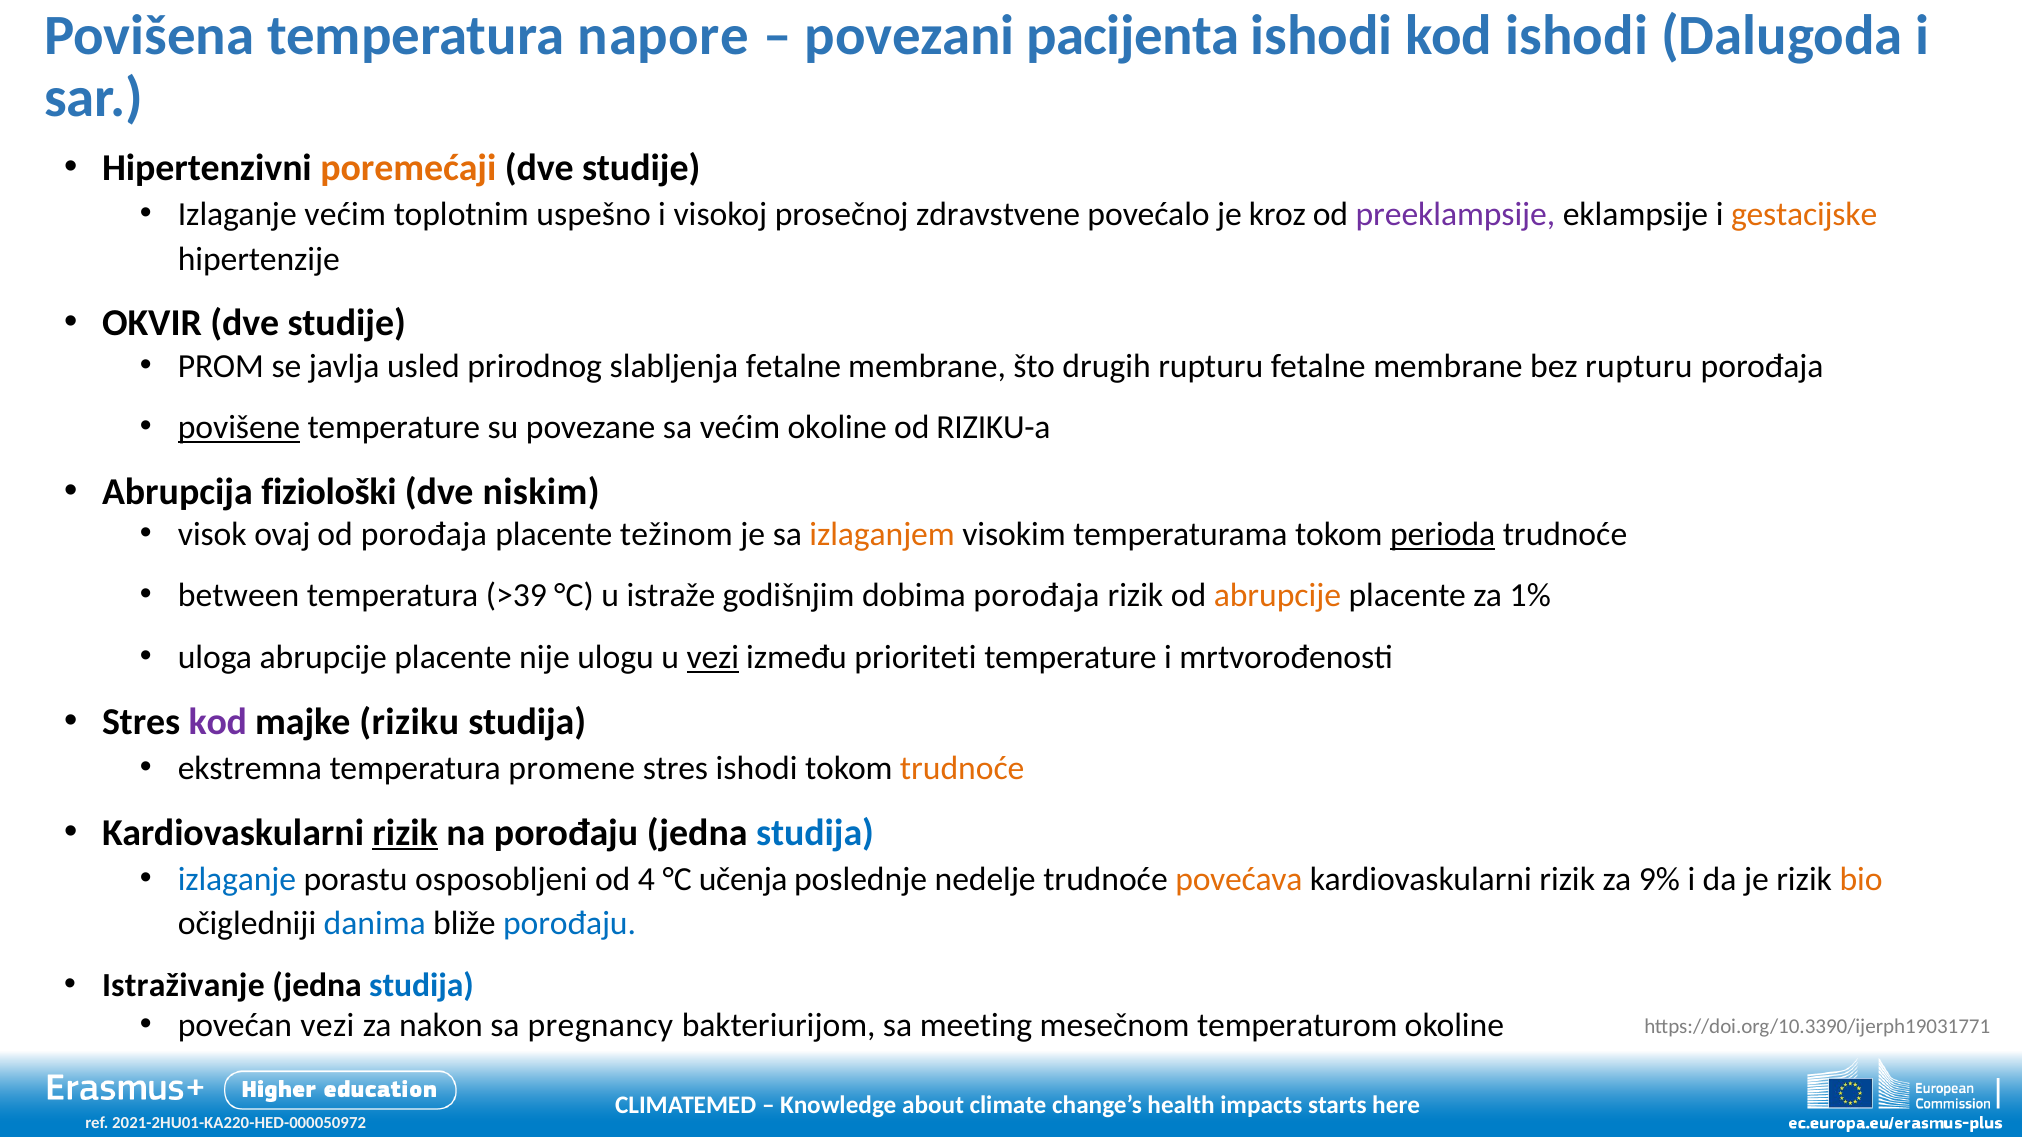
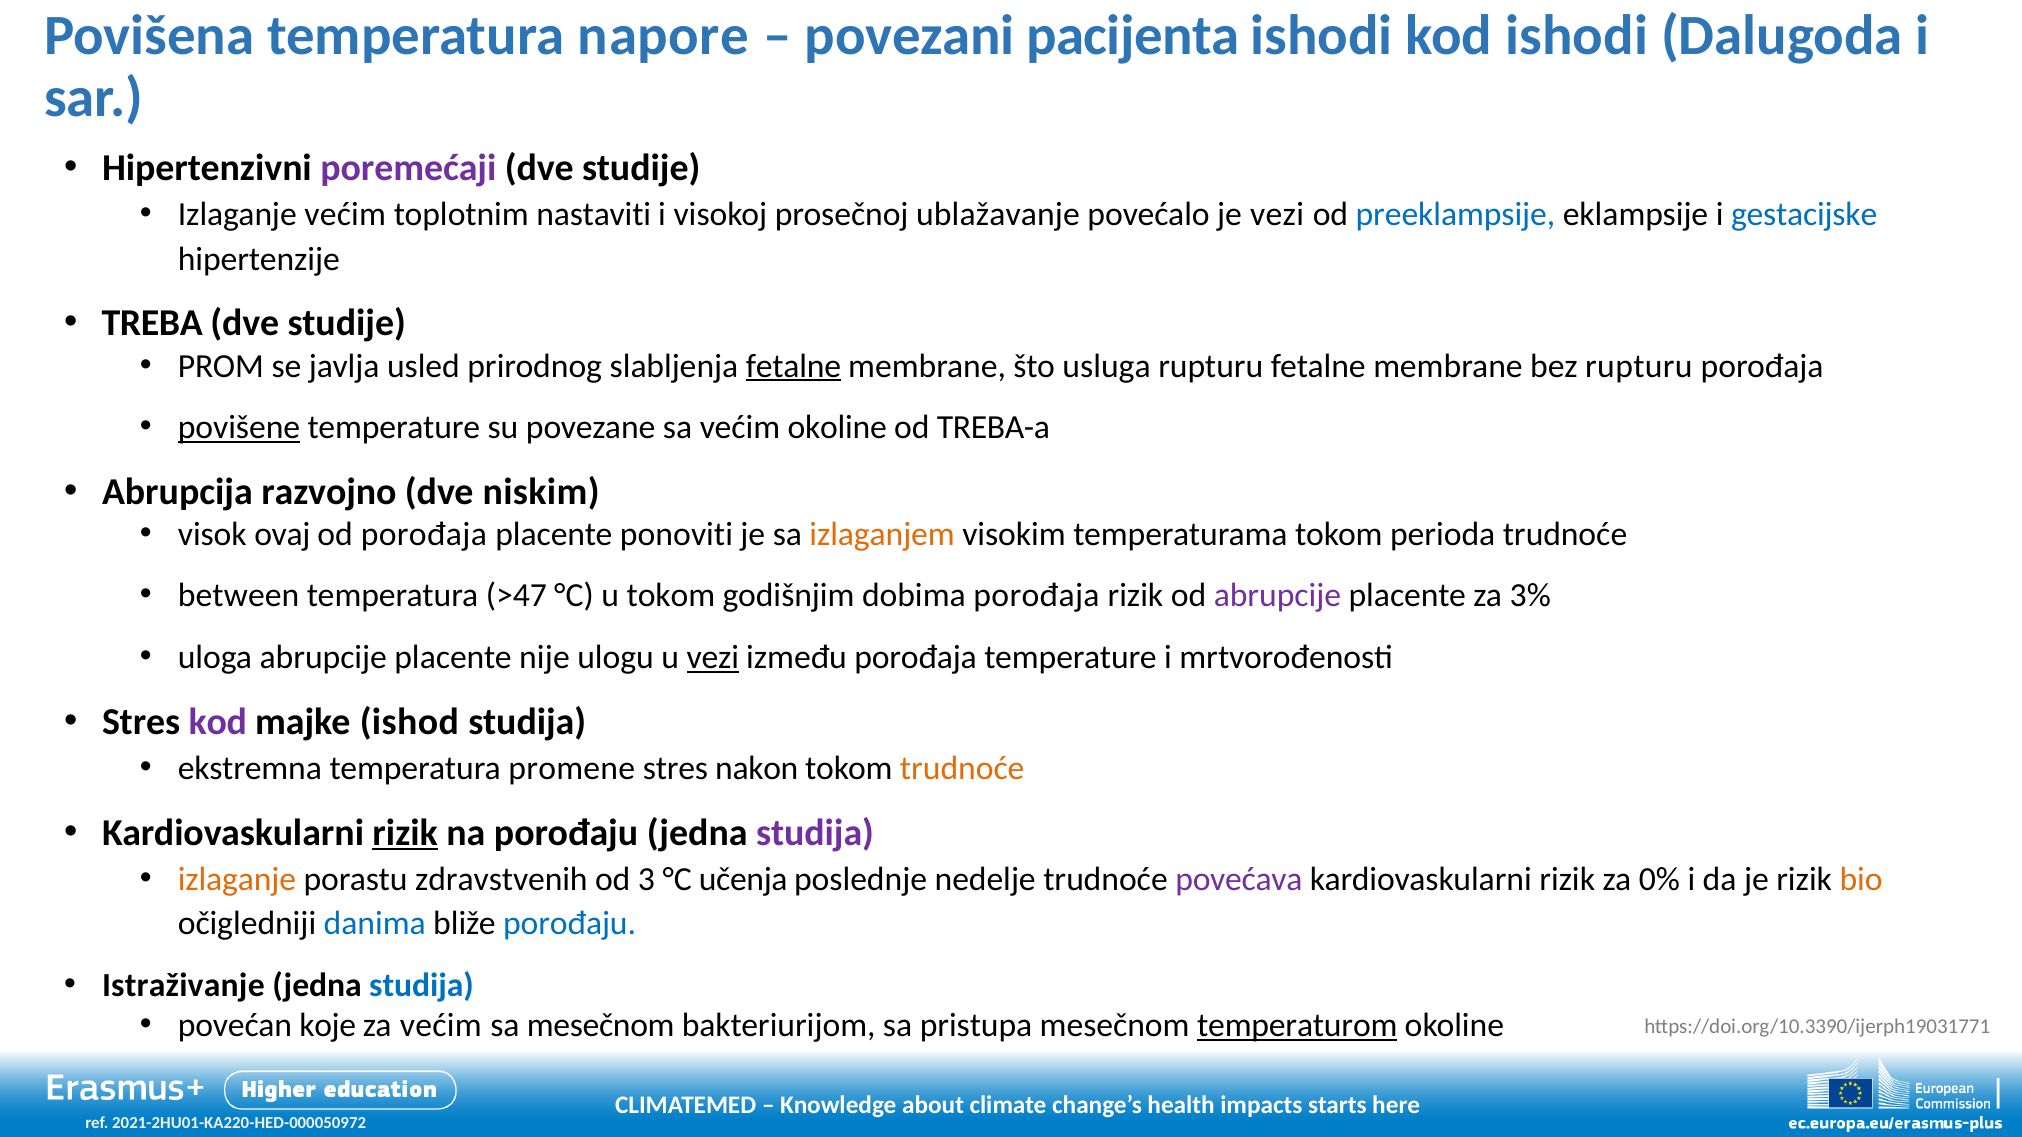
poremećaji colour: orange -> purple (408, 168)
uspešno: uspešno -> nastaviti (594, 215)
zdravstvene: zdravstvene -> ublažavanje (998, 215)
je kroz: kroz -> vezi (1277, 215)
preeklampsije colour: purple -> blue (1455, 215)
gestacijske colour: orange -> blue (1804, 215)
OKVIR: OKVIR -> TREBA (152, 323)
fetalne underline: none -> present (793, 366)
drugih: drugih -> usluga (1107, 366)
RIZIKU-a: RIZIKU-a -> TREBA-a (993, 428)
fiziološki: fiziološki -> razvojno (329, 492)
težinom: težinom -> ponoviti (676, 535)
perioda underline: present -> none (1443, 535)
>39: >39 -> >47 (516, 596)
u istraže: istraže -> tokom (671, 596)
abrupcije colour: orange -> purple (1277, 596)
1%: 1% -> 3% (1530, 596)
između prioriteti: prioriteti -> porođaja (916, 658)
riziku: riziku -> ishod (409, 722)
stres ishodi: ishodi -> nakon (757, 769)
studija colour: blue -> purple (815, 833)
izlaganje colour: blue -> orange (237, 879)
osposobljeni: osposobljeni -> zdravstvenih (501, 879)
4: 4 -> 3 (646, 879)
povećava colour: orange -> purple (1239, 879)
9%: 9% -> 0% (1659, 879)
povećan vezi: vezi -> koje (328, 1026)
za nakon: nakon -> većim (441, 1026)
sa pregnancy: pregnancy -> mesečnom (601, 1026)
meeting: meeting -> pristupa (976, 1026)
temperaturom underline: none -> present (1297, 1026)
